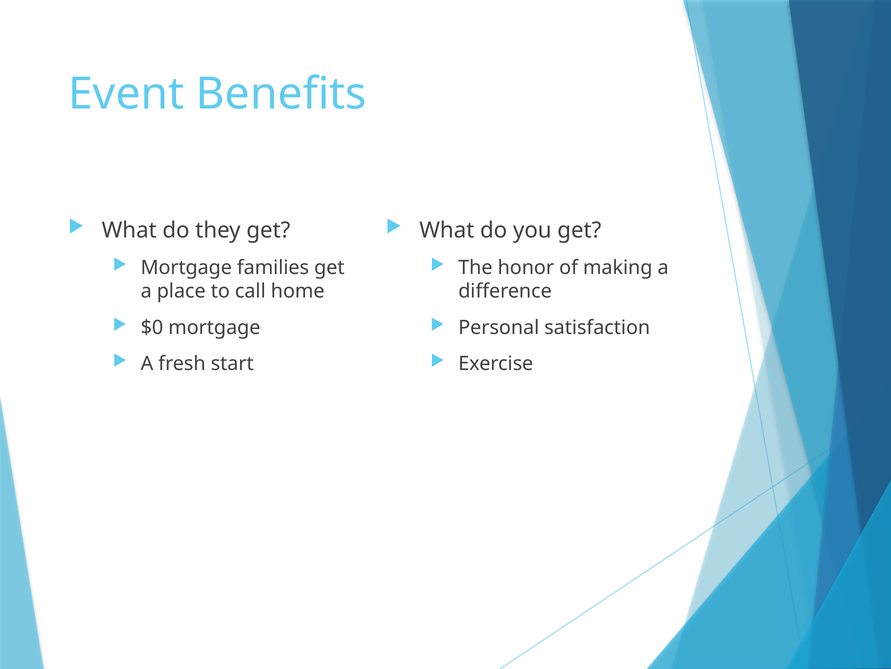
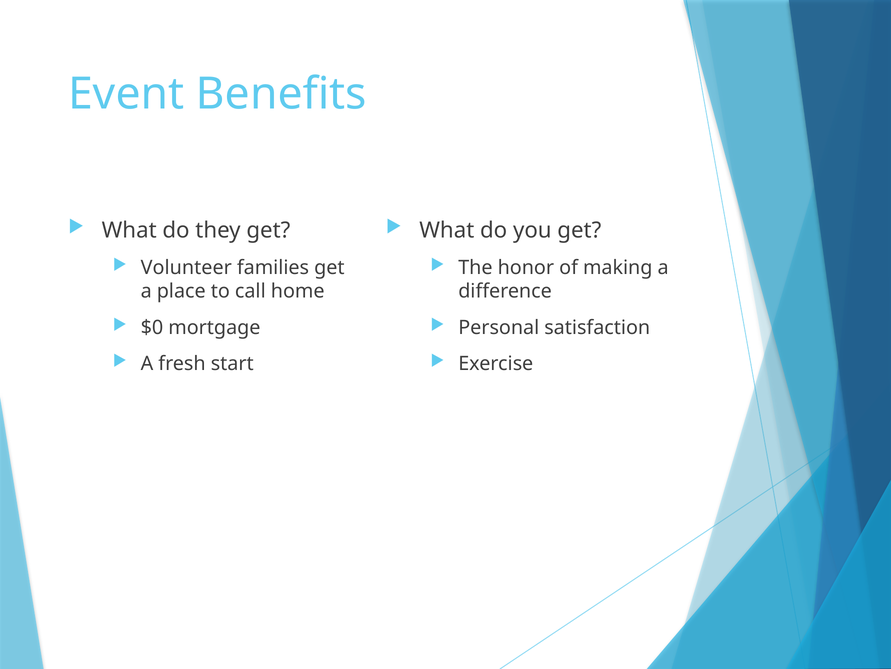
Mortgage: Mortgage -> Volunteer (186, 267)
